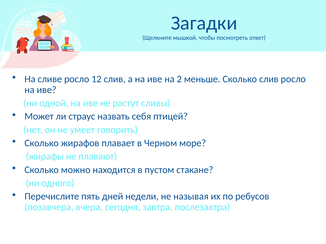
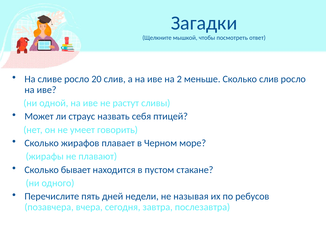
12: 12 -> 20 (96, 79)
можно: можно -> бывает (76, 170)
